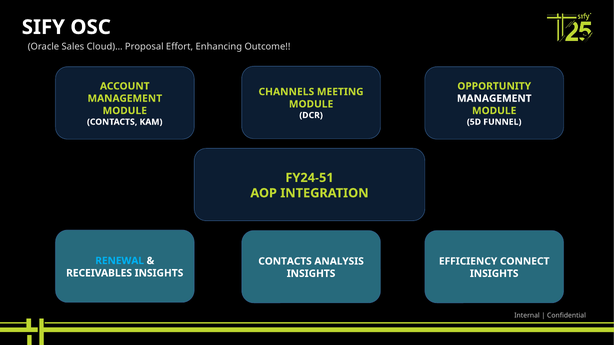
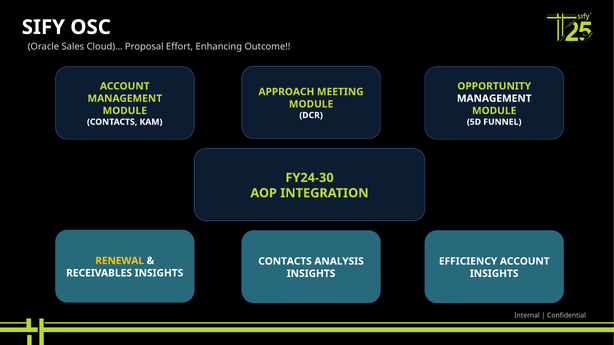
CHANNELS: CHANNELS -> APPROACH (286, 92)
FY24-51: FY24-51 -> FY24-30 (310, 178)
RENEWAL colour: light blue -> yellow (120, 261)
EFFICIENCY CONNECT: CONNECT -> ACCOUNT (525, 262)
